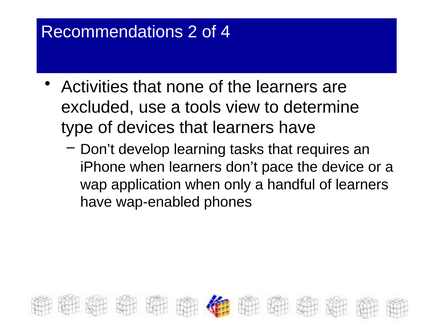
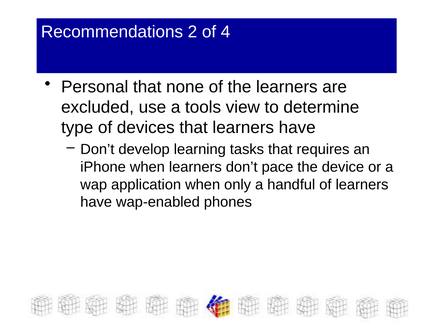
Activities: Activities -> Personal (95, 87)
